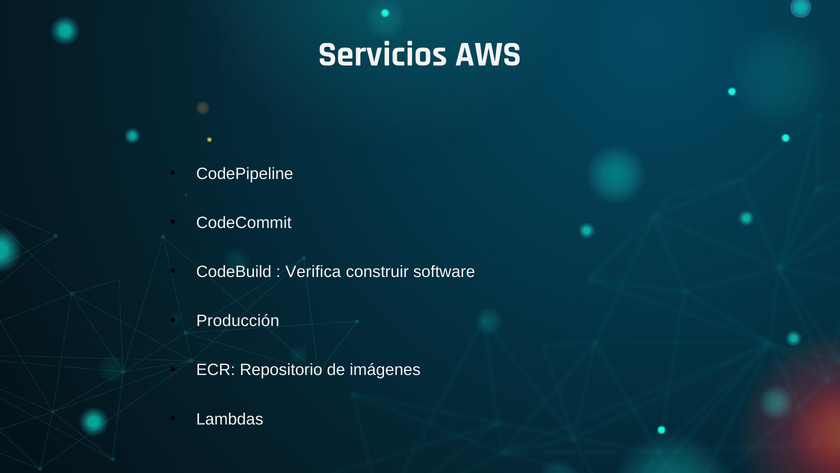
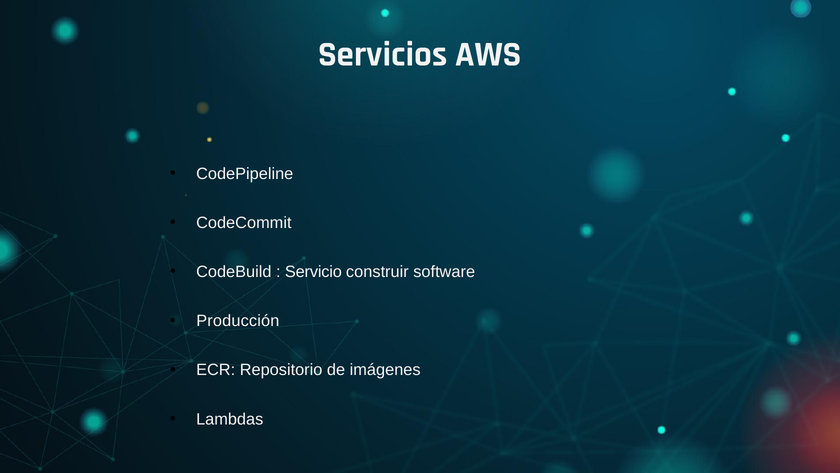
Verifica: Verifica -> Servicio (313, 272)
